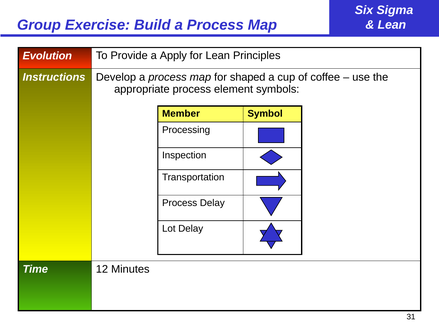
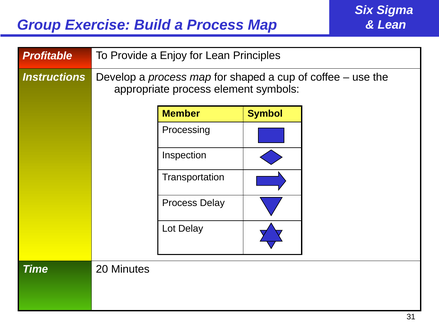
Evolution: Evolution -> Profitable (47, 56)
Apply: Apply -> Enjoy (173, 55)
12: 12 -> 20 (102, 269)
